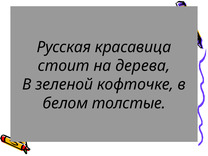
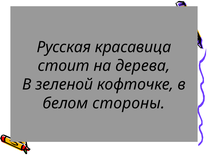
толстые: толстые -> стороны (129, 103)
